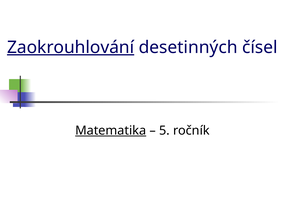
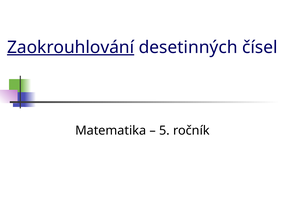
Matematika underline: present -> none (111, 131)
